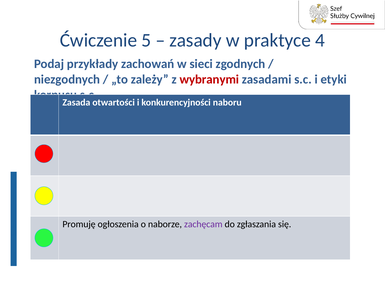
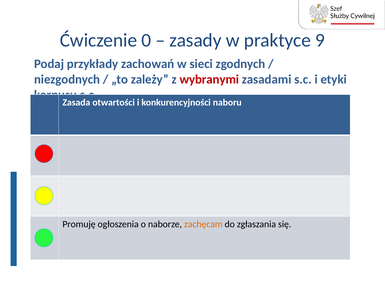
5: 5 -> 0 (146, 40)
4: 4 -> 9 (320, 40)
zachęcam colour: purple -> orange (203, 224)
